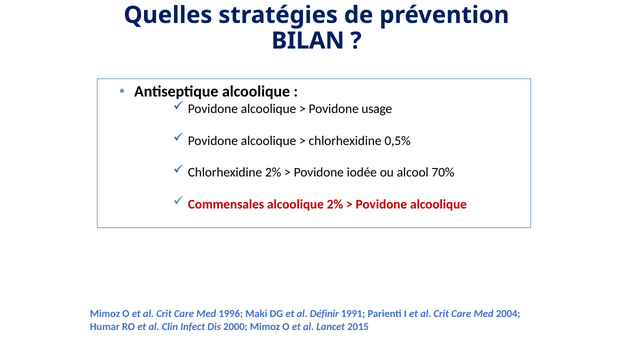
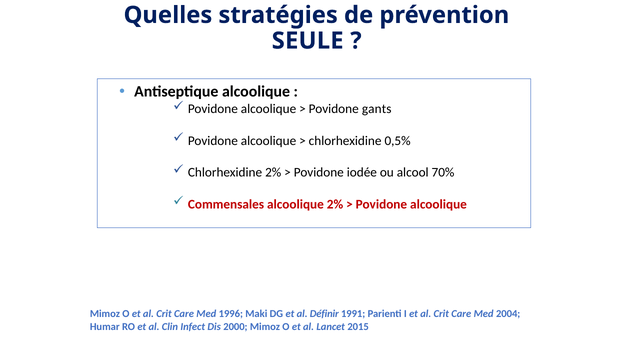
BILAN: BILAN -> SEULE (308, 41)
usage: usage -> gants (377, 109)
